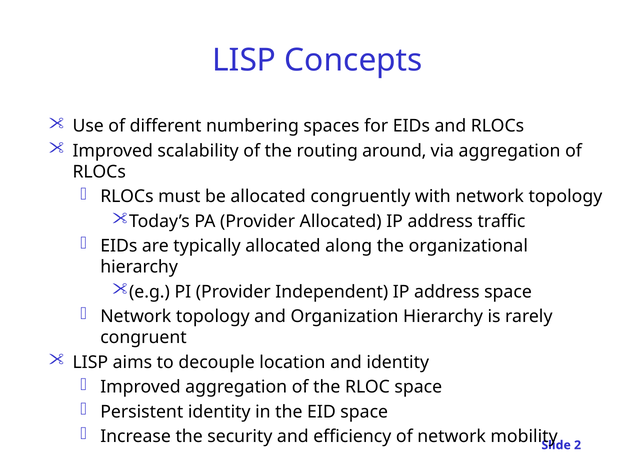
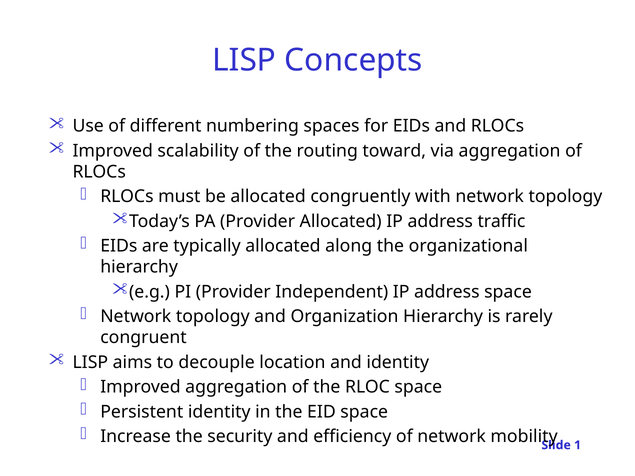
around: around -> toward (394, 151)
2: 2 -> 1 (578, 445)
